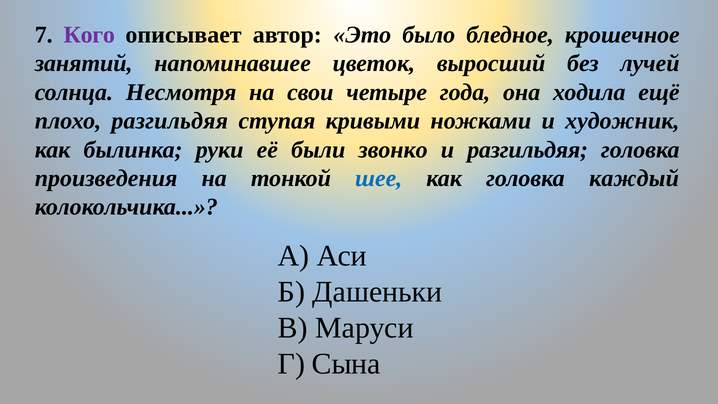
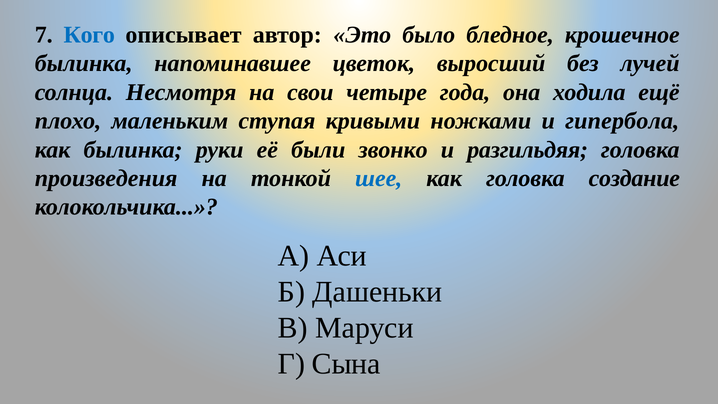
Кого colour: purple -> blue (89, 35)
занятий: занятий -> былинка (84, 63)
плохо разгильдяя: разгильдяя -> маленьким (170, 121)
художник: художник -> гипербола (622, 121)
каждый: каждый -> создание (634, 178)
